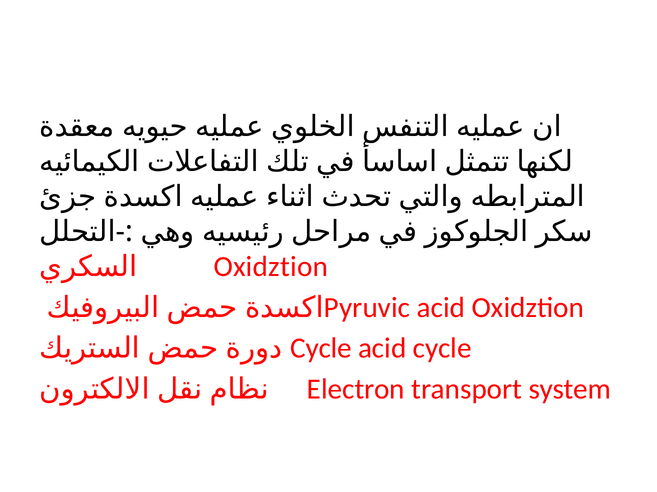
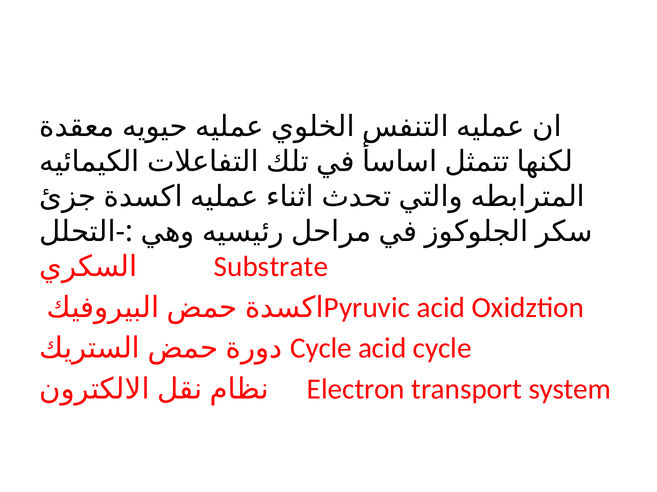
Oxidztion: Oxidztion -> Substrate (271, 267)
